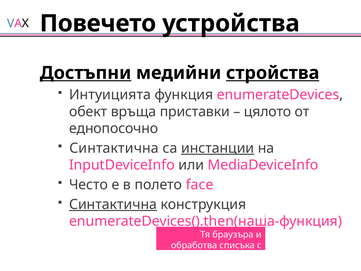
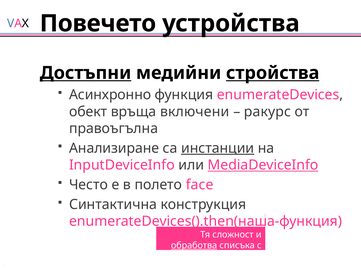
Интуицията: Интуицията -> Асинхронно (110, 95)
приставки: приставки -> включени (195, 112)
цялото: цялото -> ракурс (267, 112)
еднопосочно: еднопосочно -> правоъгълна (114, 128)
Синтактична: Синтактична -> Анализиране (114, 148)
MediaDeviceInfo underline: none -> present (263, 165)
Синтактична underline: present -> none (113, 204)
браузъра: браузъра -> сложност (233, 234)
обработва underline: none -> present (194, 245)
